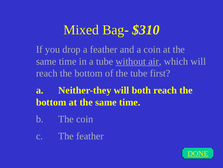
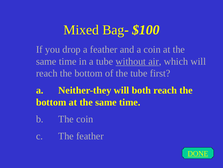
$310: $310 -> $100 (146, 30)
